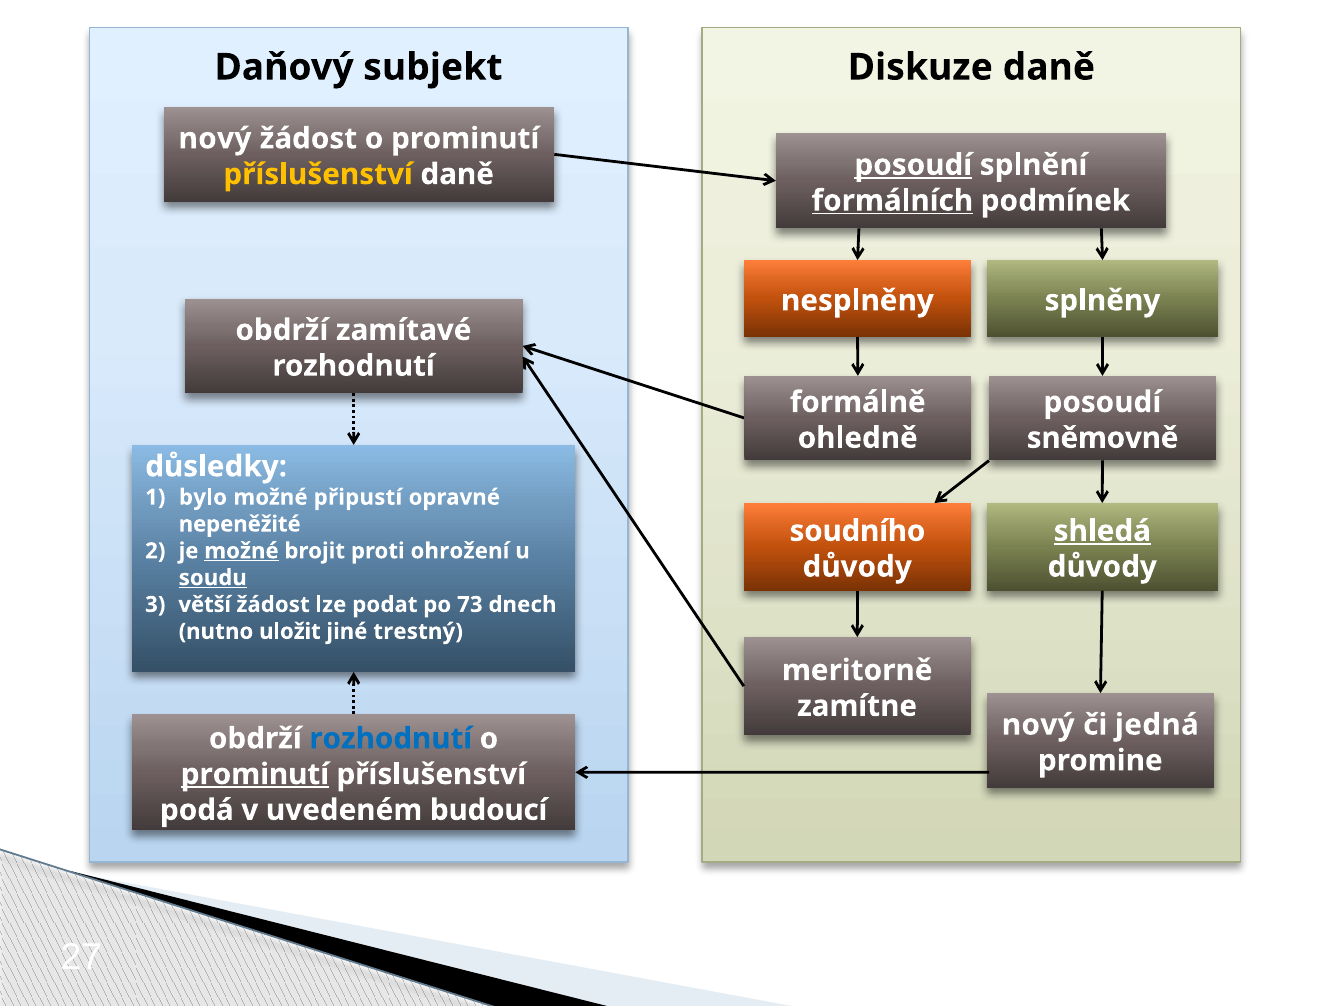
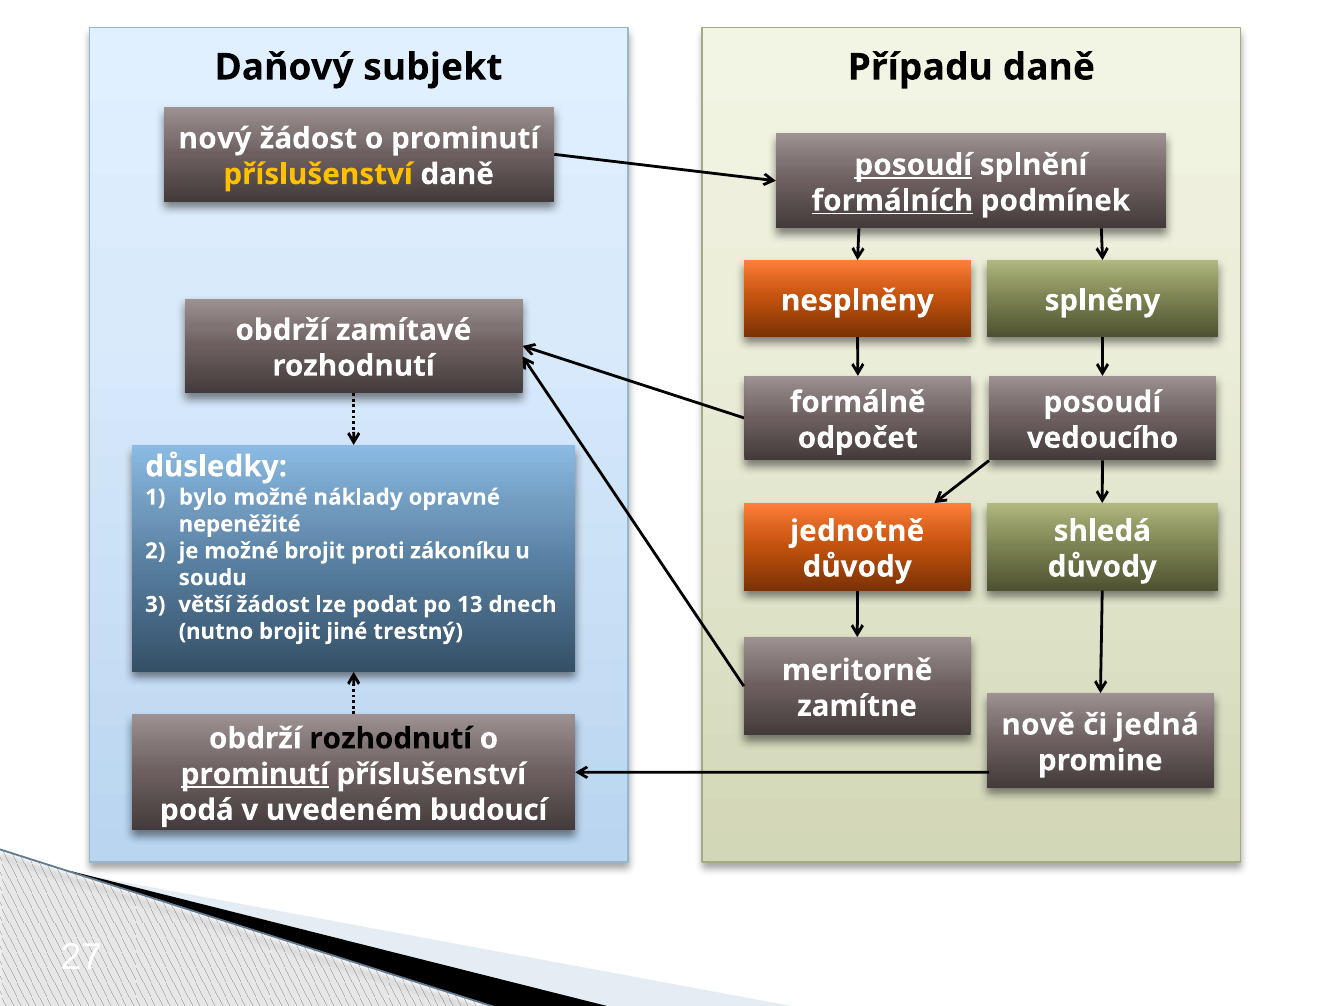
Diskuze: Diskuze -> Případu (920, 67)
ohledně: ohledně -> odpočet (858, 438)
sněmovně: sněmovně -> vedoucího (1103, 438)
připustí: připustí -> náklady (358, 497)
soudního: soudního -> jednotně (857, 531)
shledá underline: present -> none (1102, 531)
možné underline: present -> none (242, 551)
ohrožení: ohrožení -> zákoníku (460, 551)
soudu underline: present -> none (213, 578)
73: 73 -> 13 (470, 604)
nutno uložit: uložit -> brojit (290, 631)
nový: nový -> nově (1038, 725)
rozhodnutí colour: blue -> black (391, 738)
